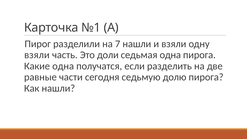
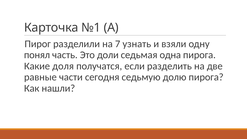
7 нашли: нашли -> узнать (137, 44)
взяли: взяли -> понял (37, 55)
Какие одна: одна -> доля (63, 66)
